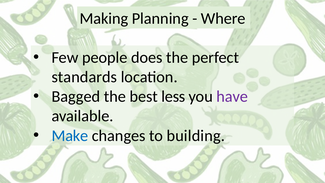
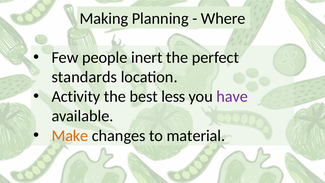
does: does -> inert (147, 58)
Bagged: Bagged -> Activity (76, 97)
Make colour: blue -> orange (70, 136)
building: building -> material (196, 136)
